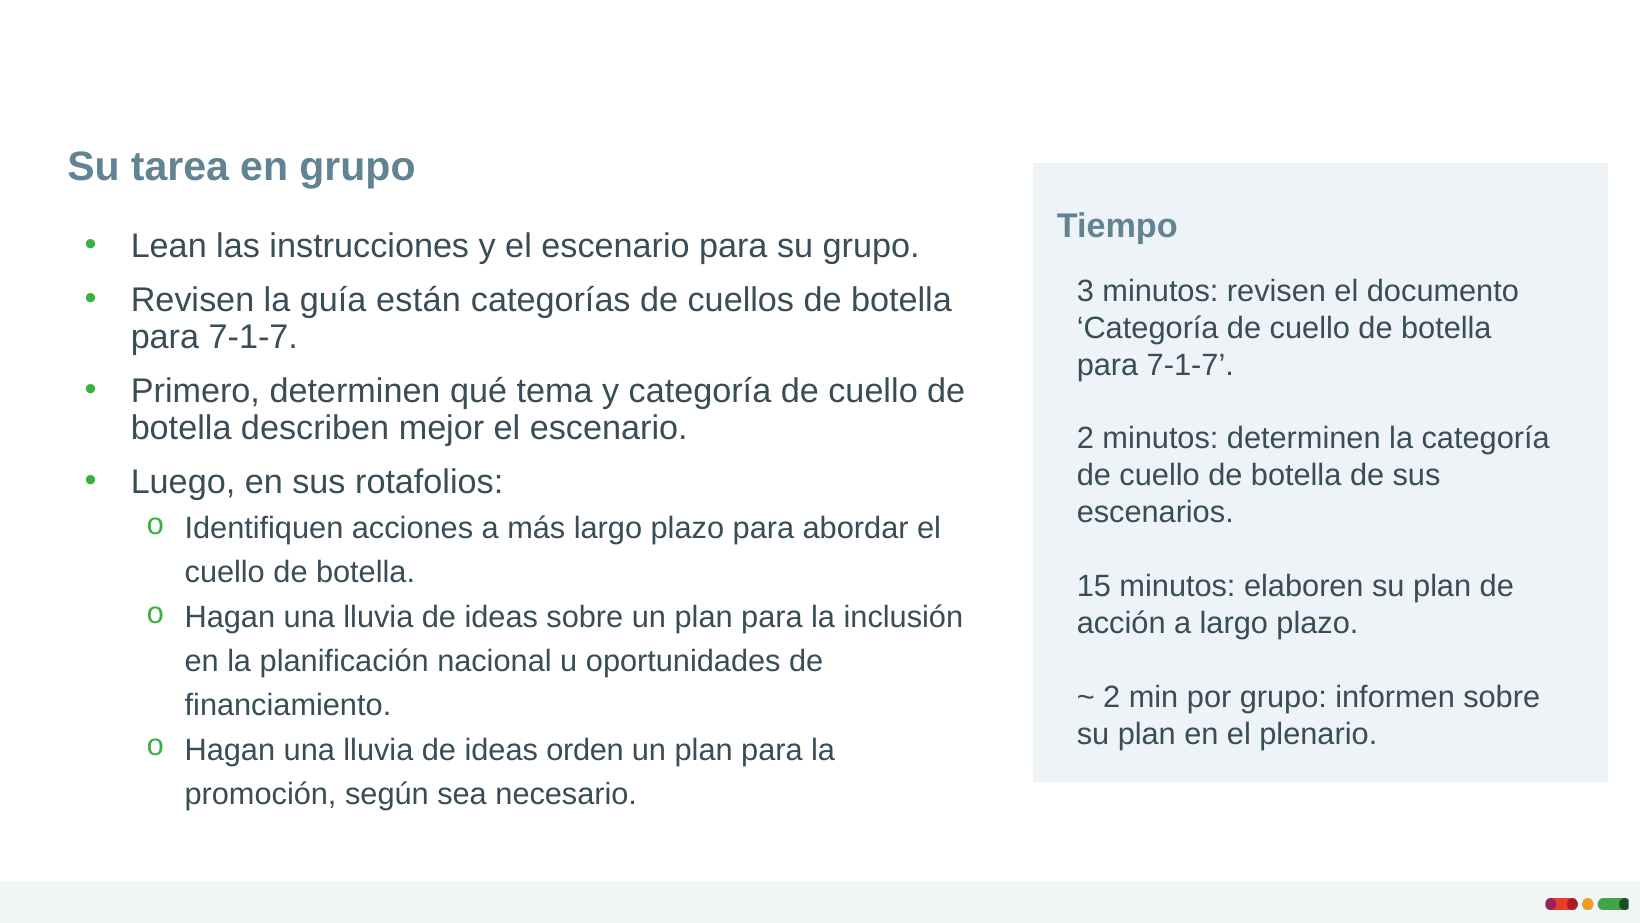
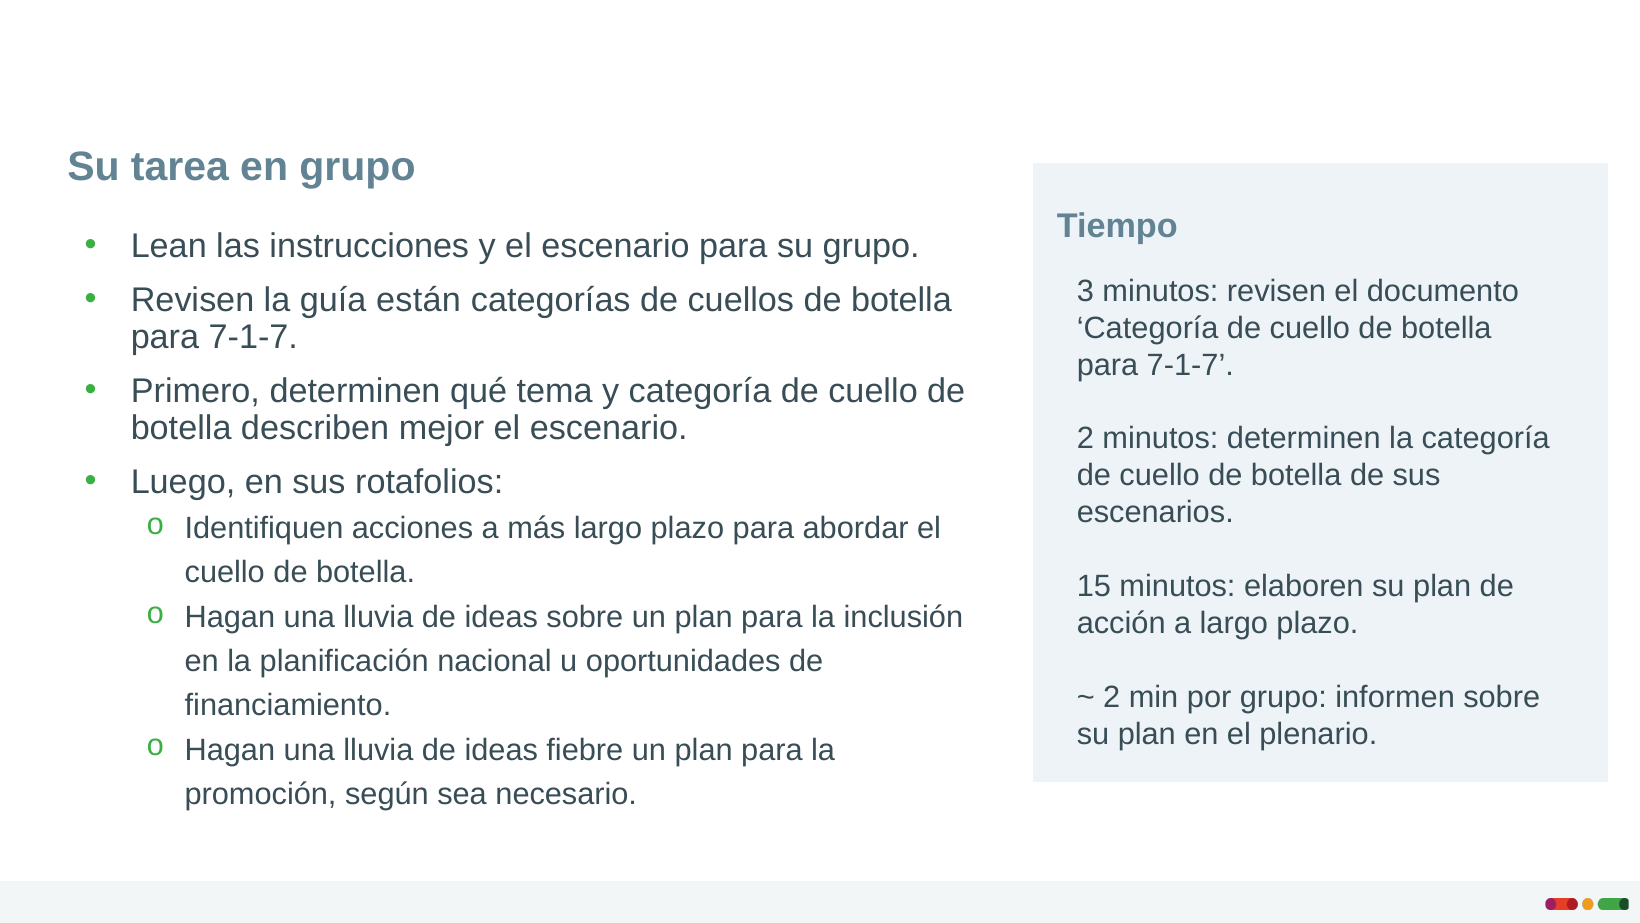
orden: orden -> fiebre (585, 749)
